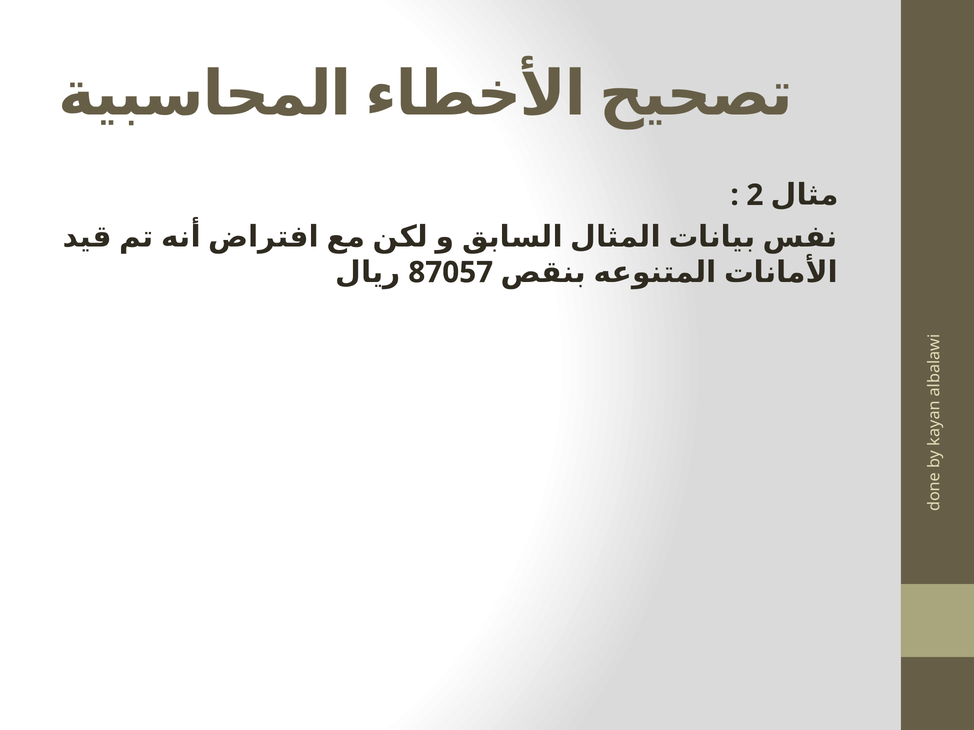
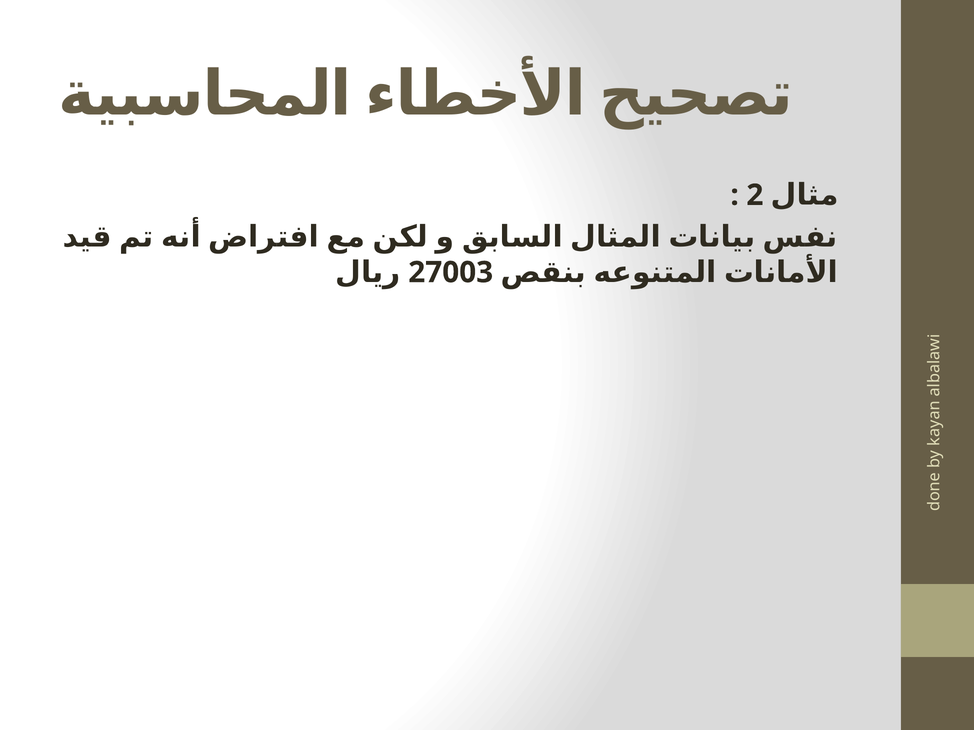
87057: 87057 -> 27003 (451, 273)
